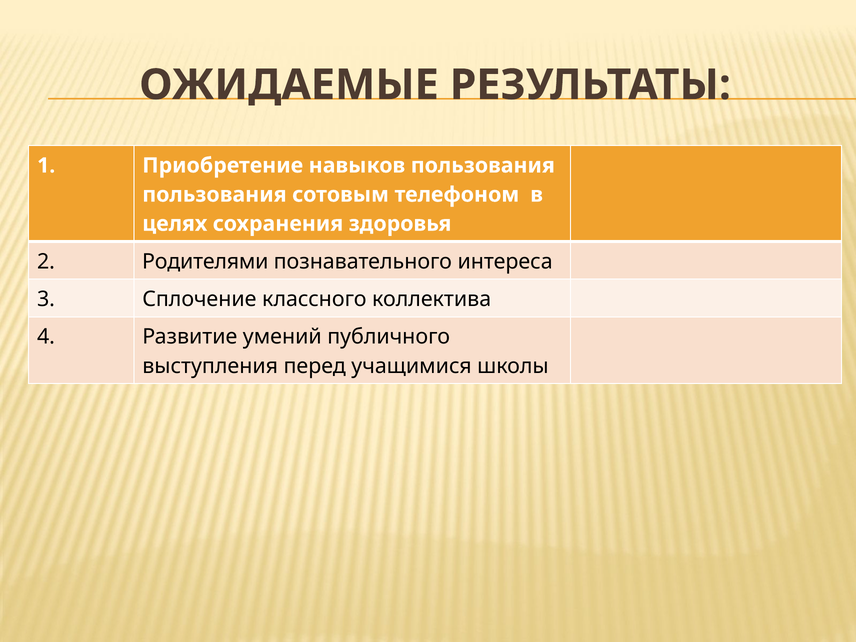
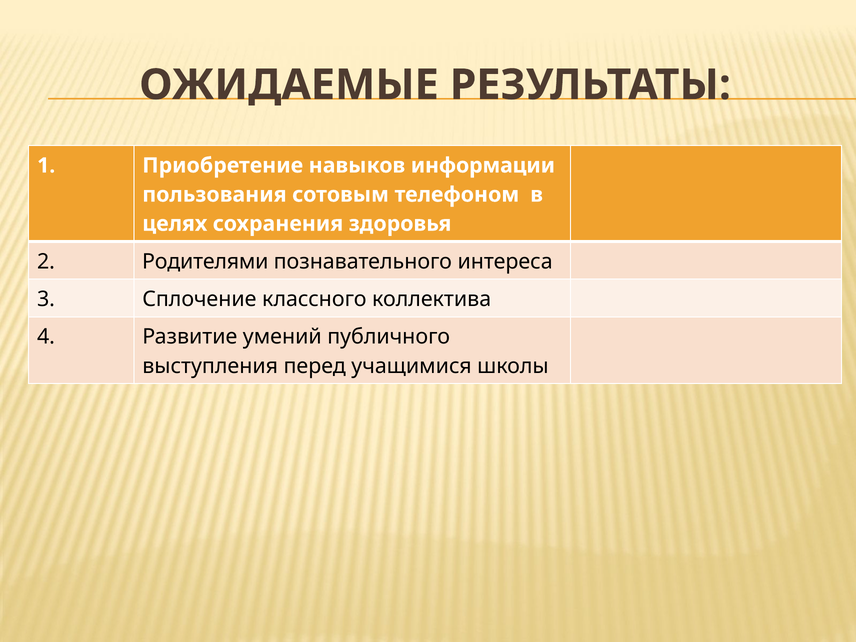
навыков пользования: пользования -> информации (483, 166)
